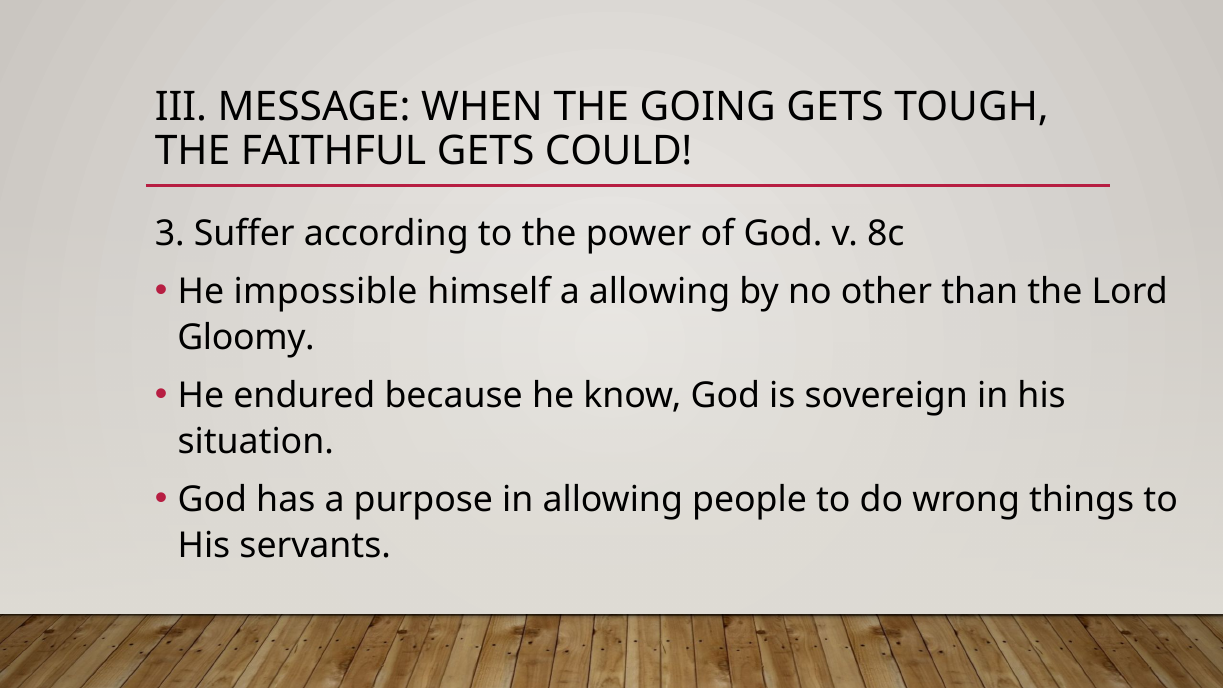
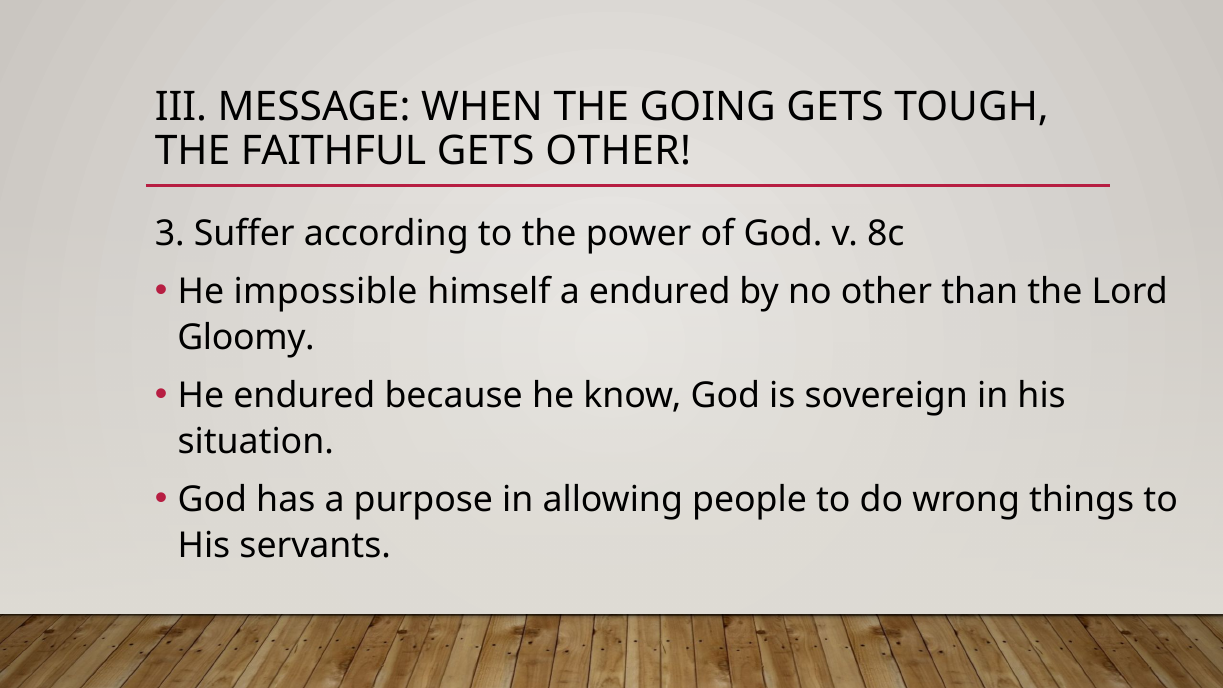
GETS COULD: COULD -> OTHER (618, 151)
a allowing: allowing -> endured (660, 292)
